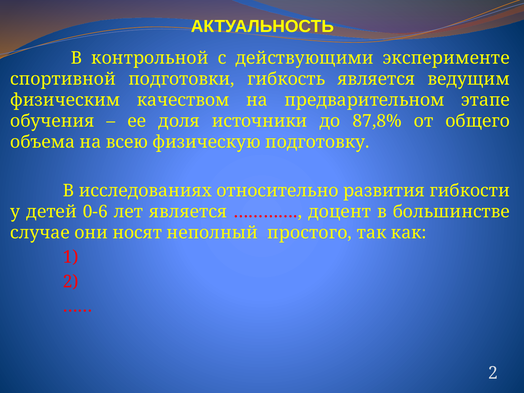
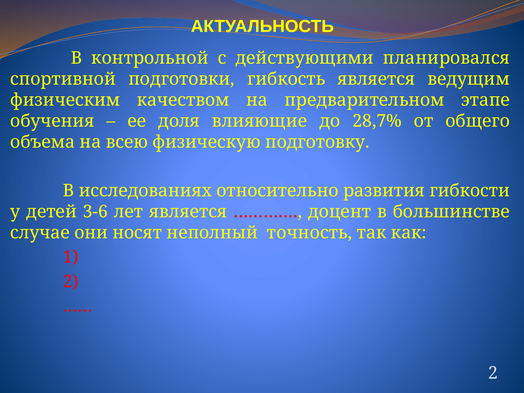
эксперименте: эксперименте -> планировался (446, 58)
источники: источники -> влияющие (260, 121)
87,8%: 87,8% -> 28,7% (377, 121)
0-6: 0-6 -> 3-6 (95, 212)
простого: простого -> точность (310, 233)
